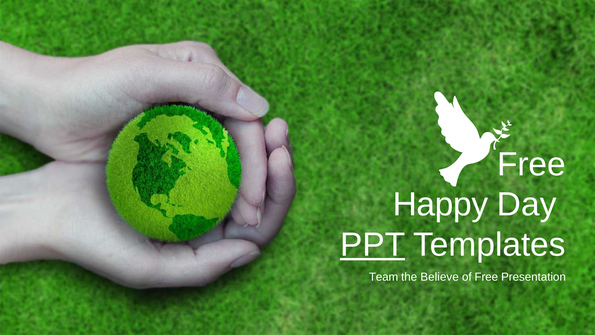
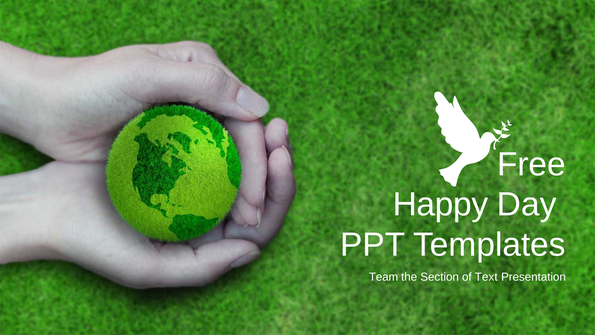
PPT underline: present -> none (373, 245)
Believe: Believe -> Section (440, 277)
of Free: Free -> Text (486, 277)
